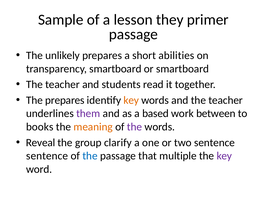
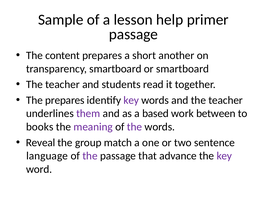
they: they -> help (170, 20)
unlikely: unlikely -> content (63, 56)
abilities: abilities -> another (176, 56)
key colour: orange -> purple (131, 100)
meaning colour: orange -> purple (93, 127)
clarify: clarify -> match (118, 143)
sentence: sentence -> language (47, 156)
the colour: blue -> purple (90, 156)
multiple: multiple -> advance (178, 156)
